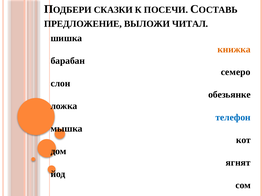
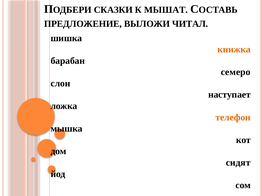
ПОСЕЧИ: ПОСЕЧИ -> МЫШАТ (166, 10)
обезьянке: обезьянке -> наступает (229, 95)
телефон colour: blue -> orange (233, 118)
ягнят: ягнят -> сидят (238, 163)
